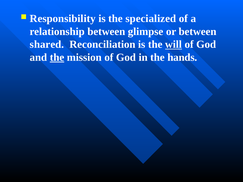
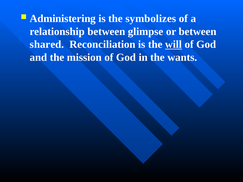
Responsibility: Responsibility -> Administering (63, 19)
specialized: specialized -> symbolizes (151, 19)
the underline: present -> none (57, 57)
hands: hands -> wants (182, 57)
